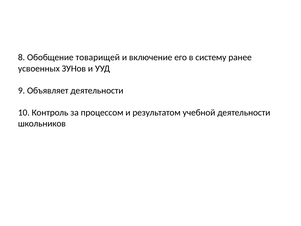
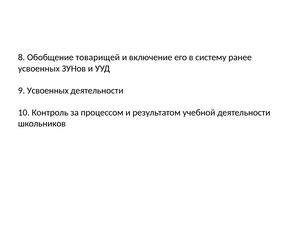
9 Объявляет: Объявляет -> Усвоенных (48, 90)
